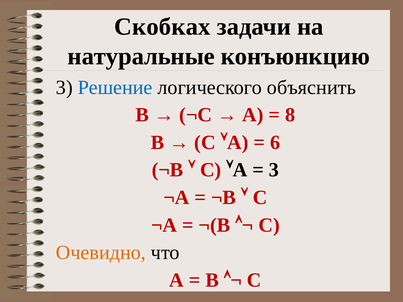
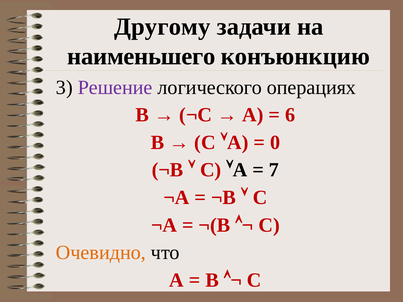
Скобках: Скобках -> Другому (162, 27)
натуральные: натуральные -> наименьшего (141, 56)
Решение colour: blue -> purple (115, 88)
объяснить: объяснить -> операциях (311, 88)
8: 8 -> 6 (290, 115)
6: 6 -> 0 (275, 143)
3: 3 -> 7 (274, 170)
